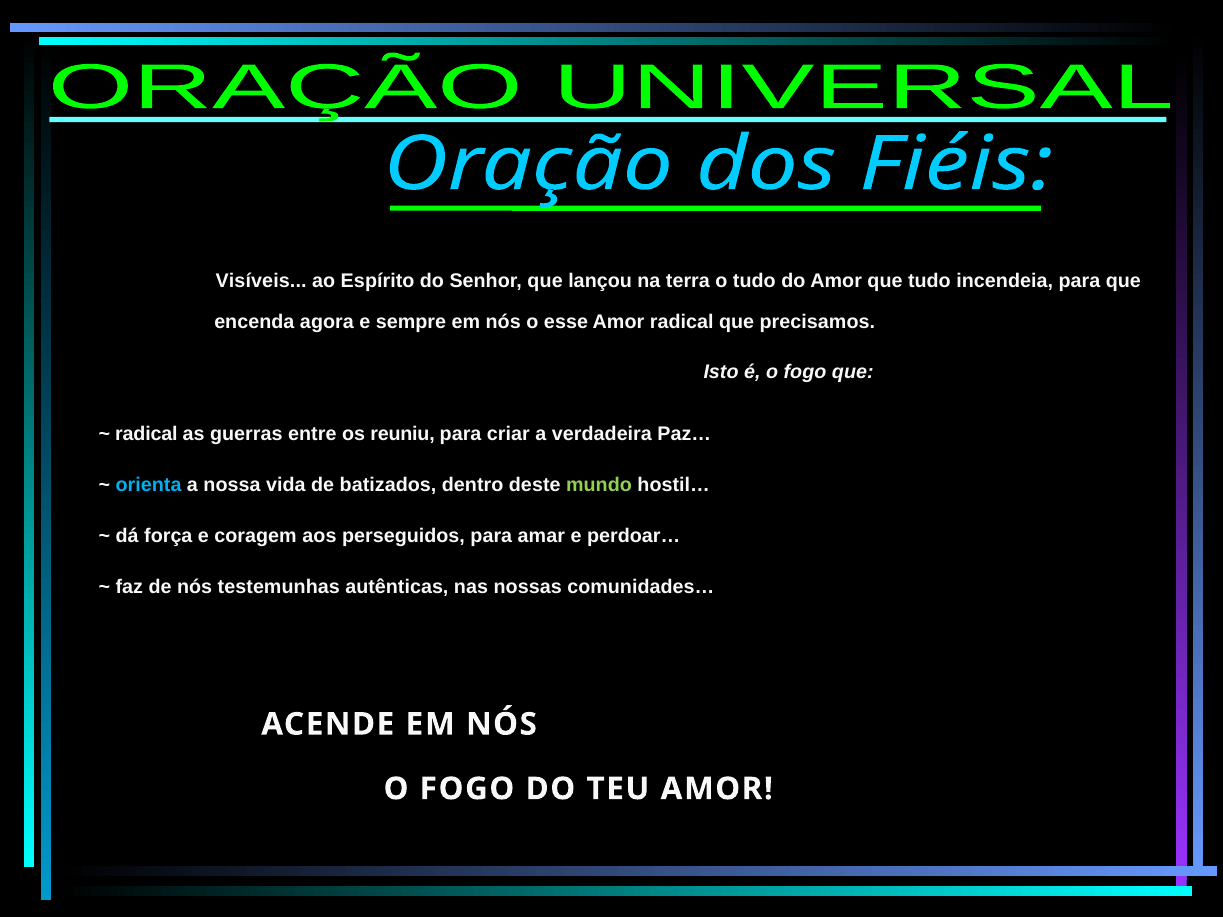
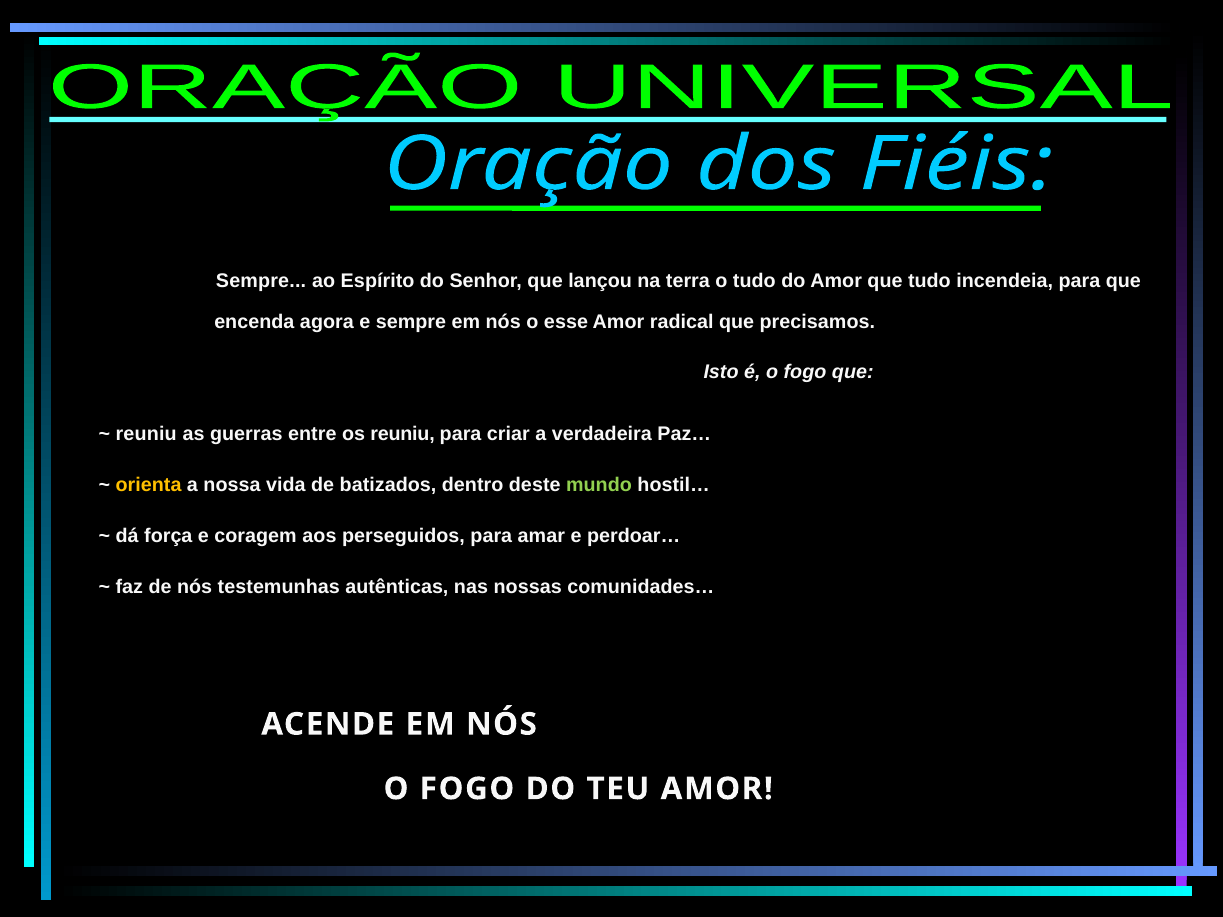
Visíveis: Visíveis -> Sempre (261, 281)
radical: radical -> reuniu (146, 434)
orienta colour: light blue -> yellow (149, 485)
